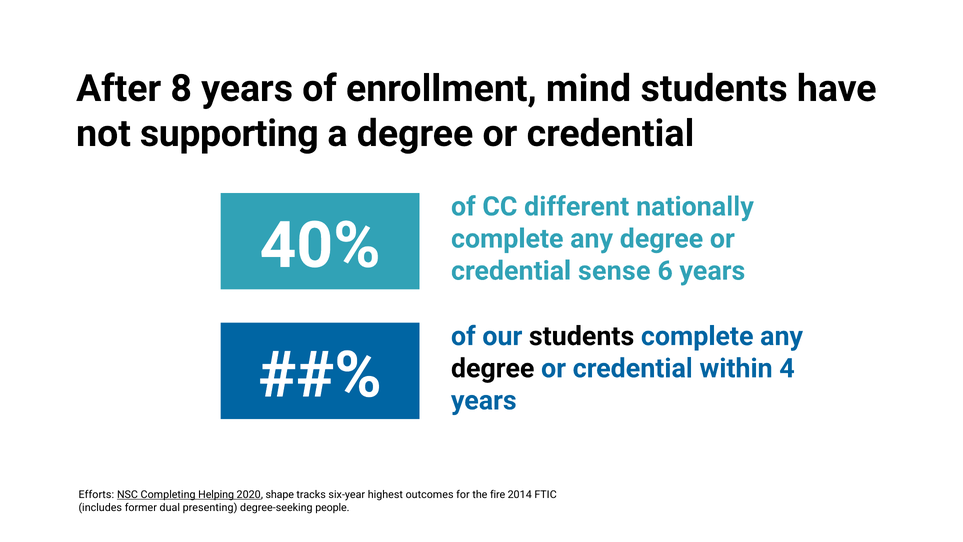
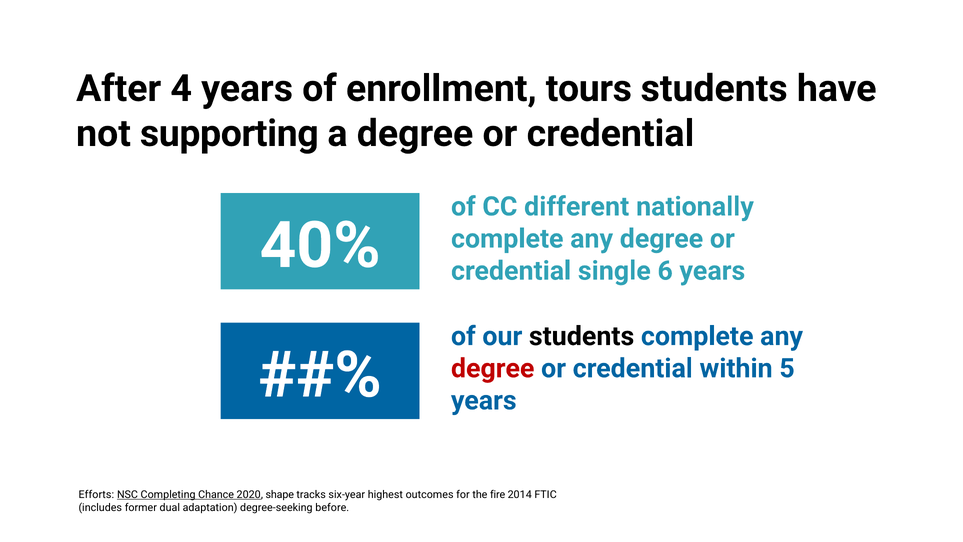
8: 8 -> 4 (181, 89)
mind: mind -> tours (589, 89)
sense: sense -> single (614, 271)
degree colour: black -> red (493, 368)
4: 4 -> 5 (787, 368)
Helping: Helping -> Chance (216, 495)
presenting: presenting -> adaptation (210, 507)
people: people -> before (332, 507)
